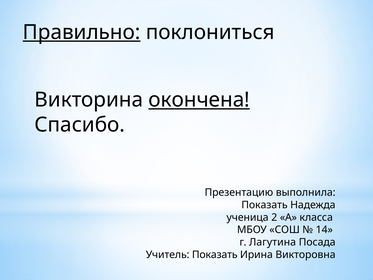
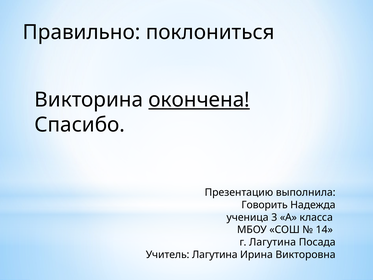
Правильно underline: present -> none (82, 32)
Показать: Показать -> Говорить (265, 205)
2: 2 -> 3 (274, 217)
Учитель Показать: Показать -> Лагутина (215, 254)
